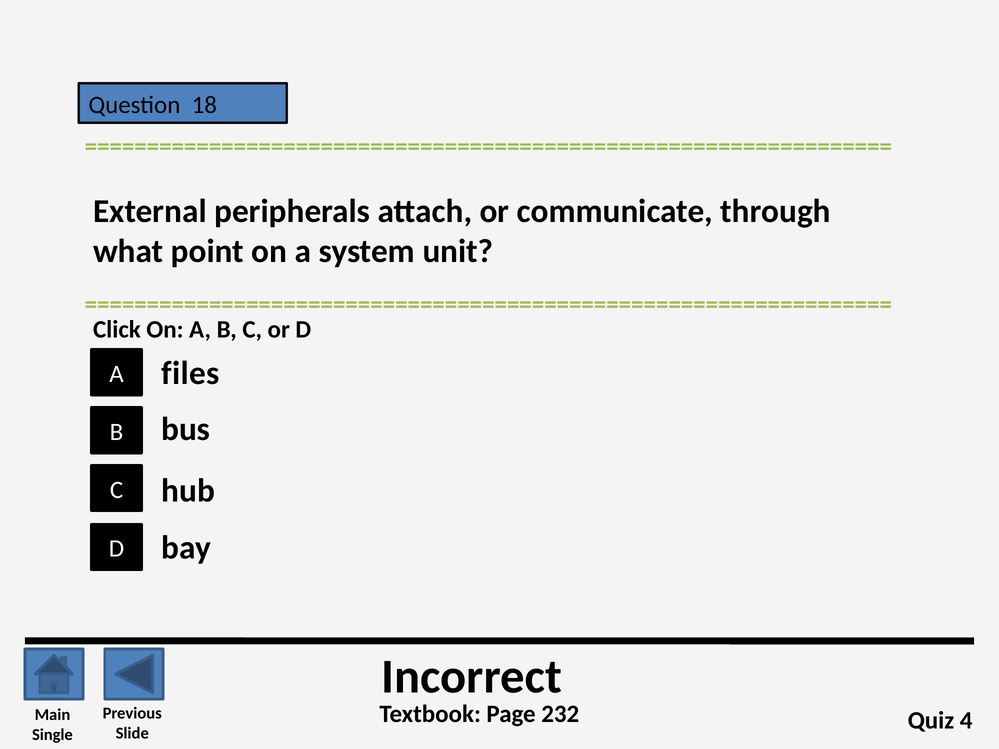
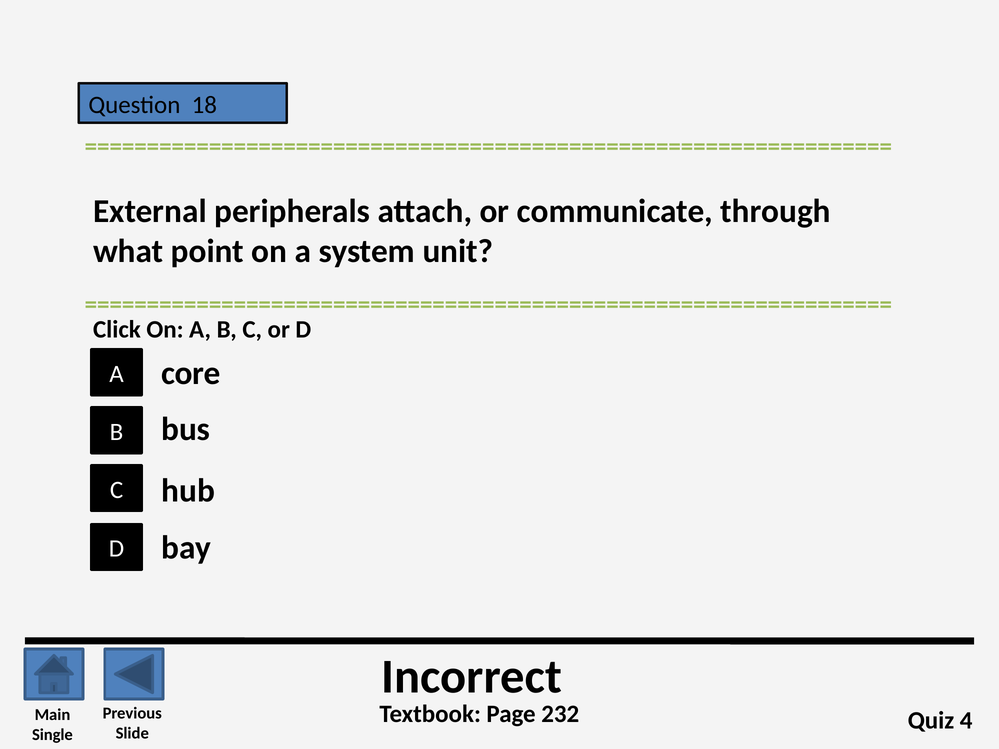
files: files -> core (191, 374)
